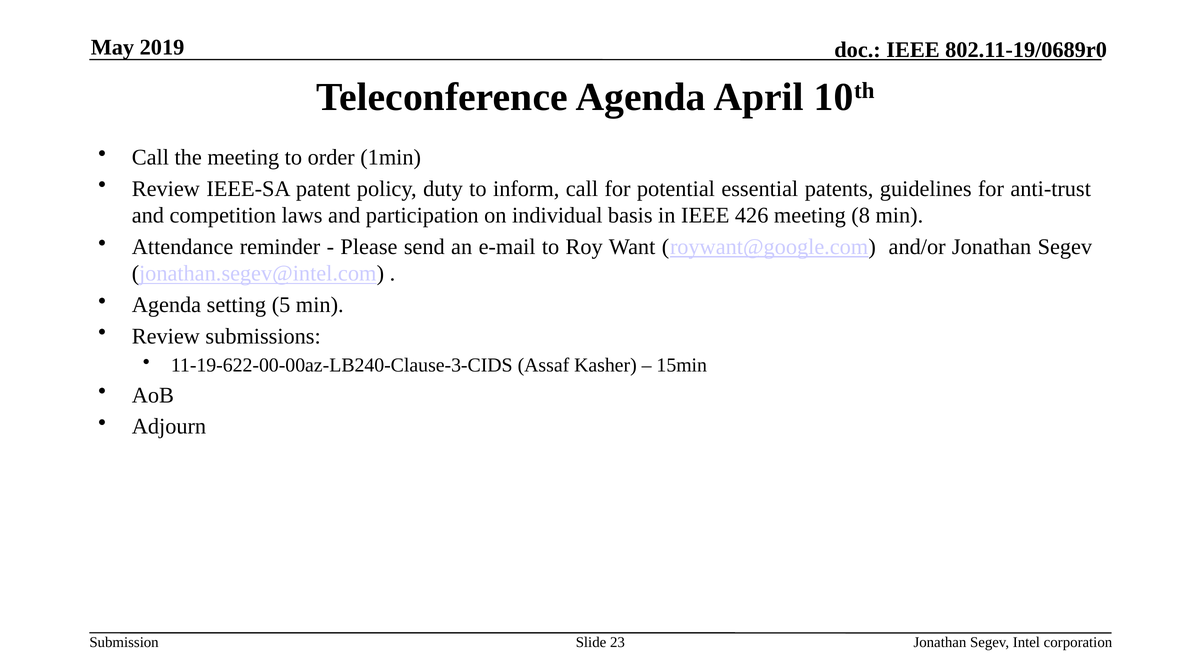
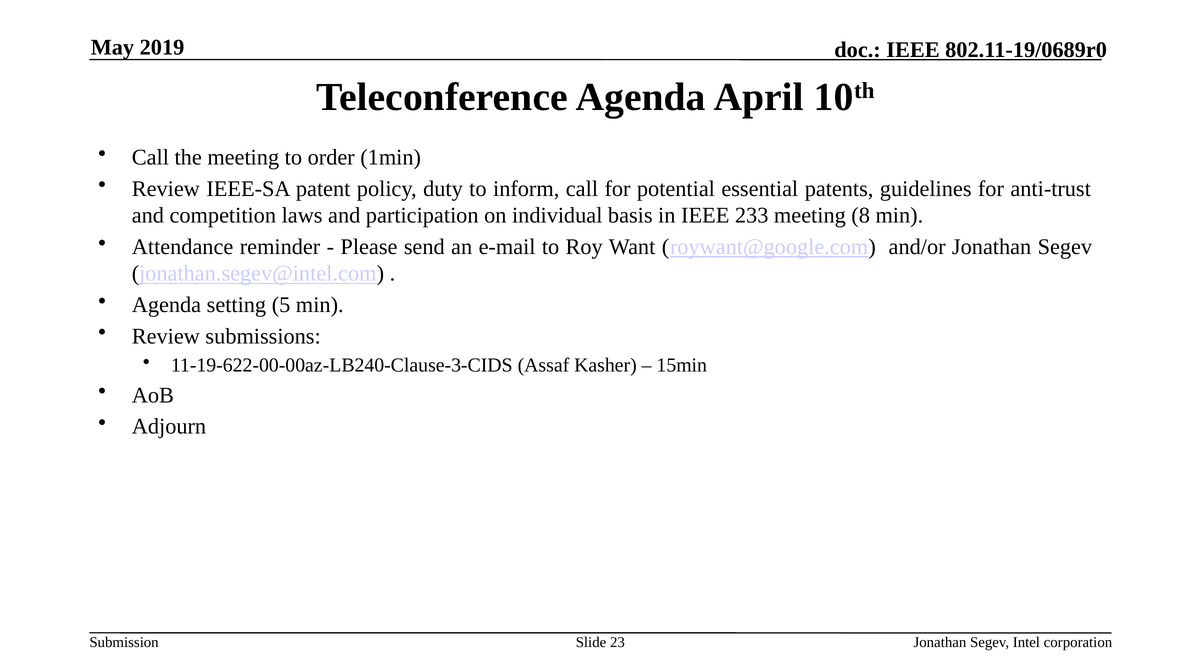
426: 426 -> 233 (752, 216)
